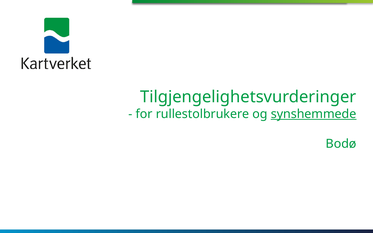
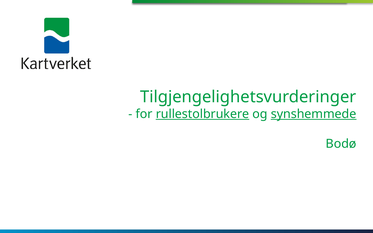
rullestolbrukere underline: none -> present (203, 114)
